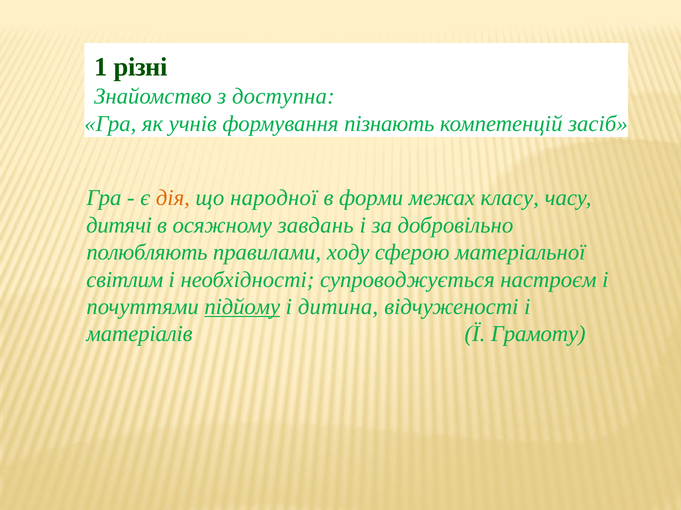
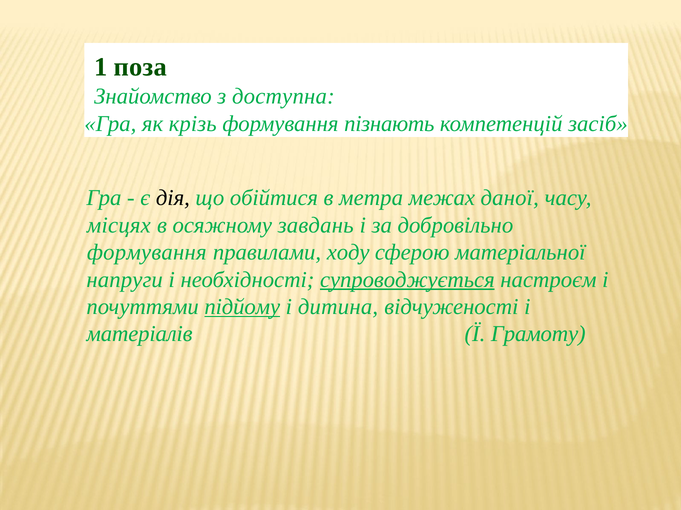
різні: різні -> поза (140, 67)
учнів: учнів -> крізь (193, 124)
дія colour: orange -> black (173, 198)
народної: народної -> обійтися (274, 198)
форми: форми -> метра (371, 198)
класу: класу -> даної (510, 198)
дитячі: дитячі -> місцях (119, 226)
полюбляють: полюбляють -> формування (147, 253)
світлим: світлим -> напруги (125, 280)
супроводжується underline: none -> present (407, 280)
